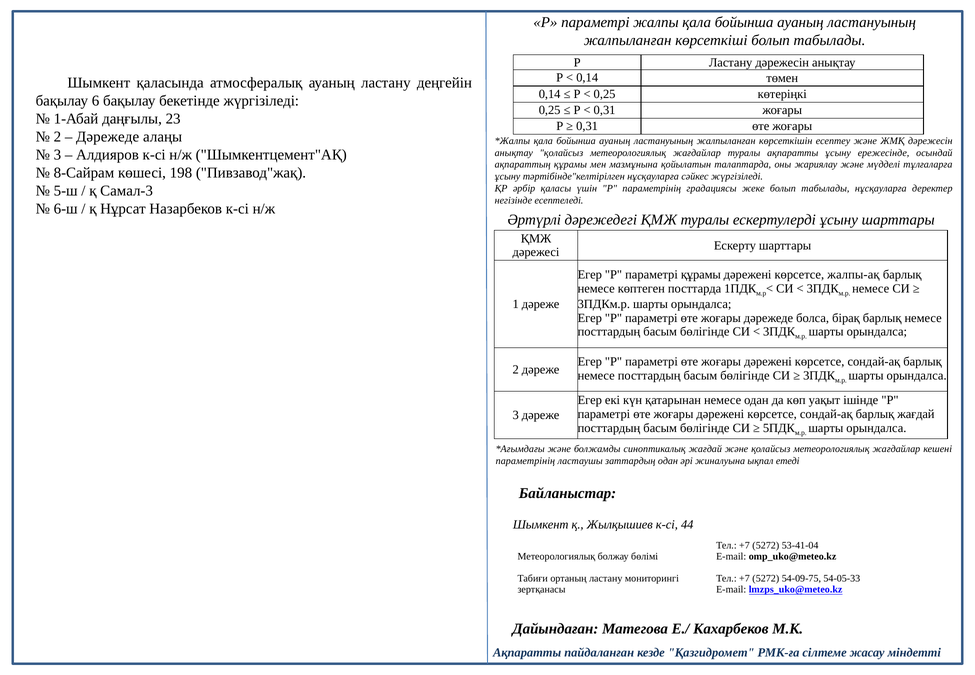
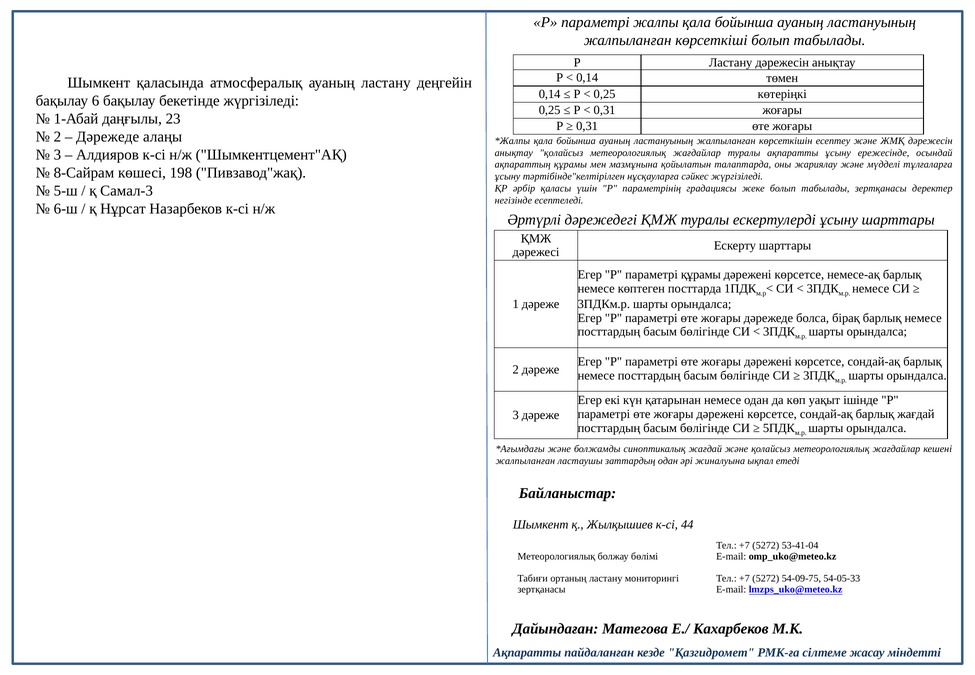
табылады нұсқауларға: нұсқауларға -> зертқанасы (881, 189)
жалпы-ақ: жалпы-ақ -> немесе-ақ (853, 275)
параметрінің: параметрінің -> жалпыланған (525, 461)
